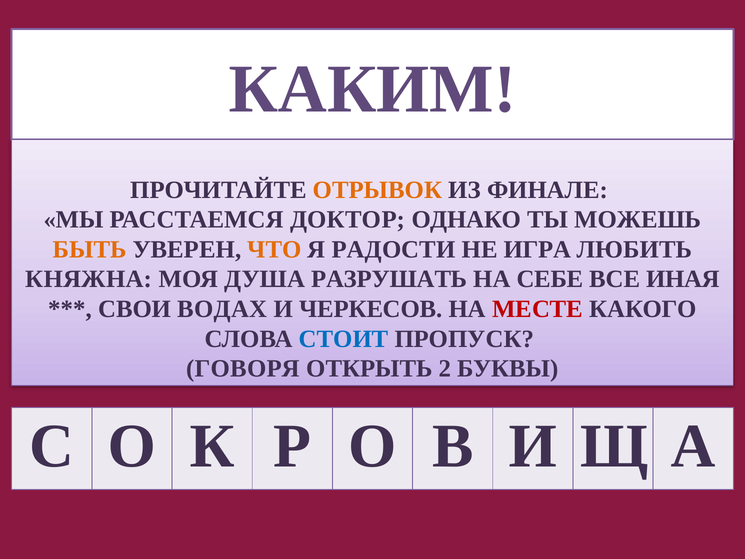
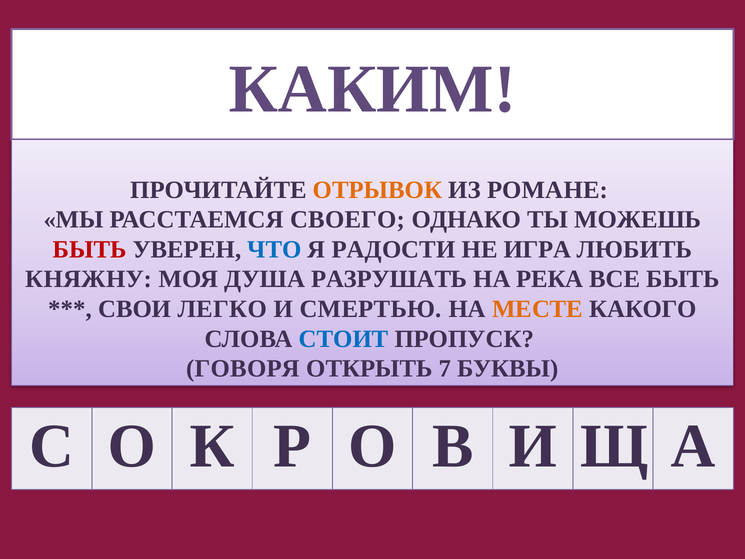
ФИНАЛЕ: ФИНАЛЕ -> РОМАНЕ (548, 190)
ДОКТОР: ДОКТОР -> СВОЕГО (348, 220)
БЫТЬ colour: orange -> red (90, 249)
ЧТО colour: orange -> blue (274, 249)
КНЯЖНА: КНЯЖНА -> КНЯЖНУ (89, 279)
СЕБЕ: СЕБЕ -> РЕКА (550, 279)
ВСЕ ИНАЯ: ИНАЯ -> БЫТЬ (683, 279)
ВОДАХ: ВОДАХ -> ЛЕГКО (222, 309)
ЧЕРКЕСОВ: ЧЕРКЕСОВ -> СМЕРТЬЮ (371, 309)
МЕСТЕ colour: red -> orange (538, 309)
2: 2 -> 7 (445, 369)
